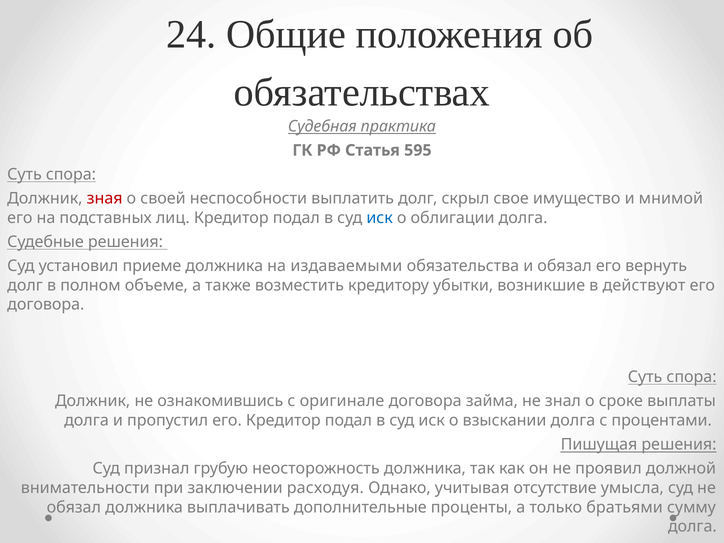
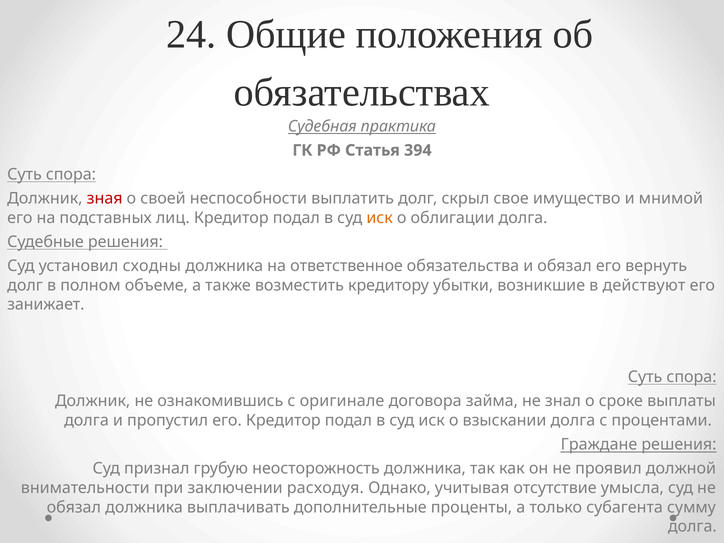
595: 595 -> 394 (418, 150)
иск colour: blue -> orange (380, 218)
приеме: приеме -> сходны (152, 266)
издаваемыми: издаваемыми -> ответственное (347, 266)
договора: договора -> занижает (46, 305)
Пишущая: Пишущая -> Граждане (599, 445)
братьями: братьями -> субагента (625, 507)
